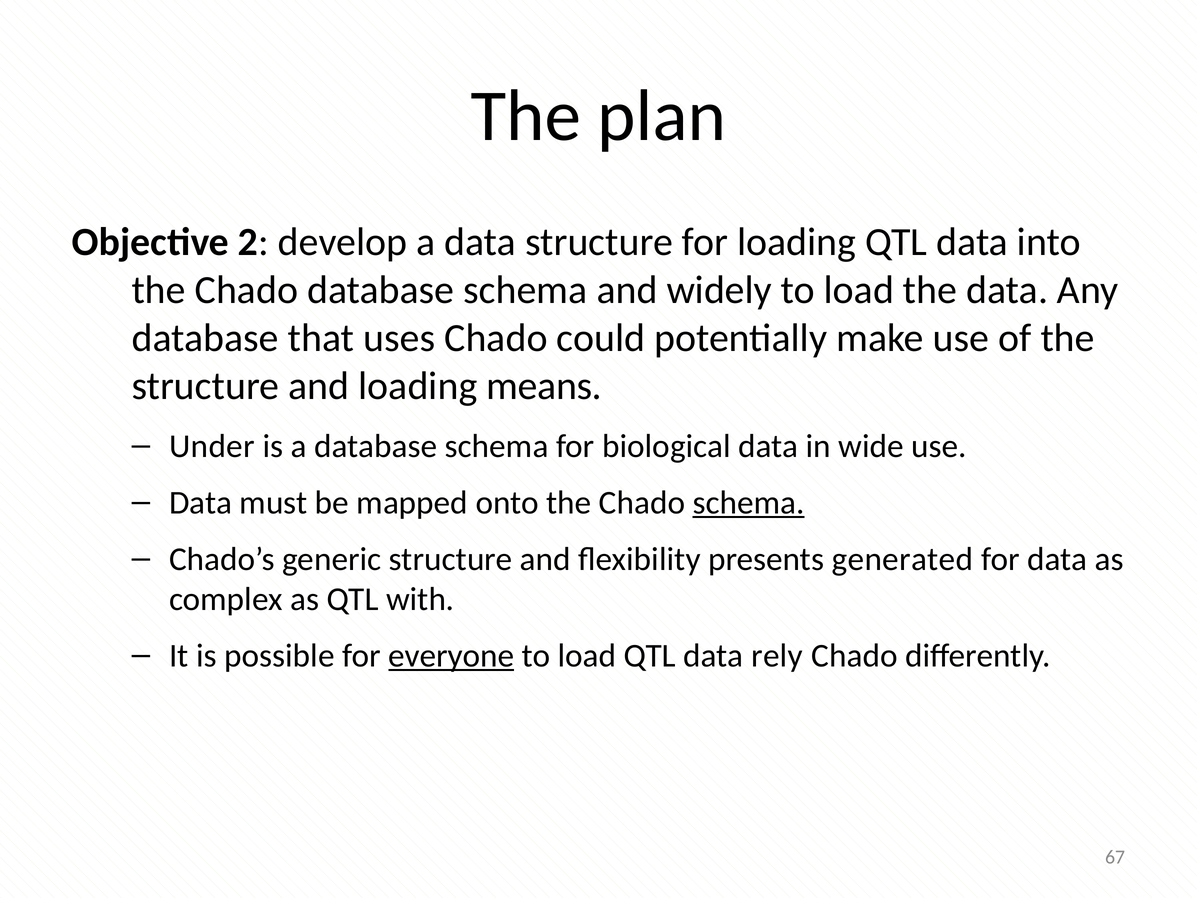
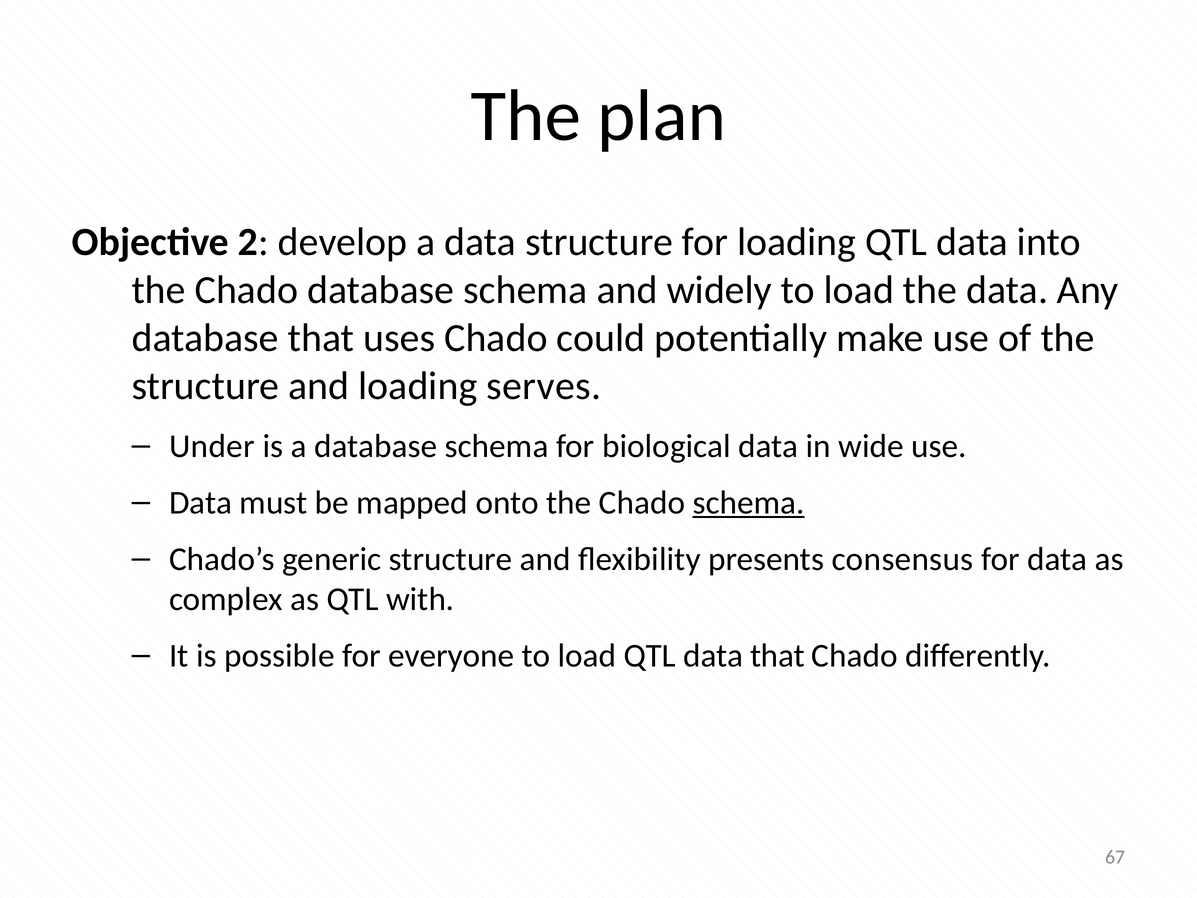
means: means -> serves (544, 386)
generated: generated -> consensus (903, 559)
everyone underline: present -> none (451, 655)
data rely: rely -> that (777, 655)
